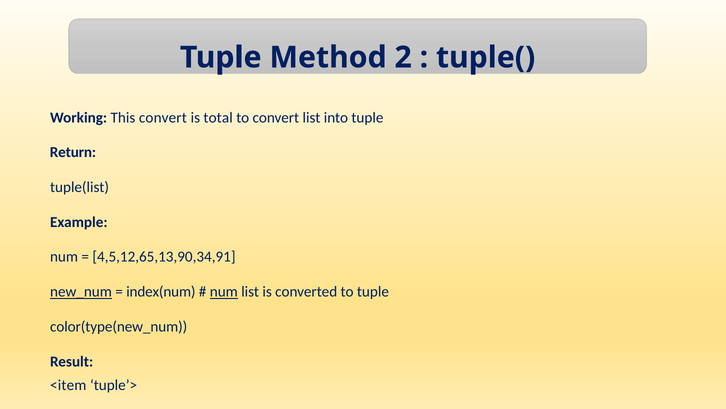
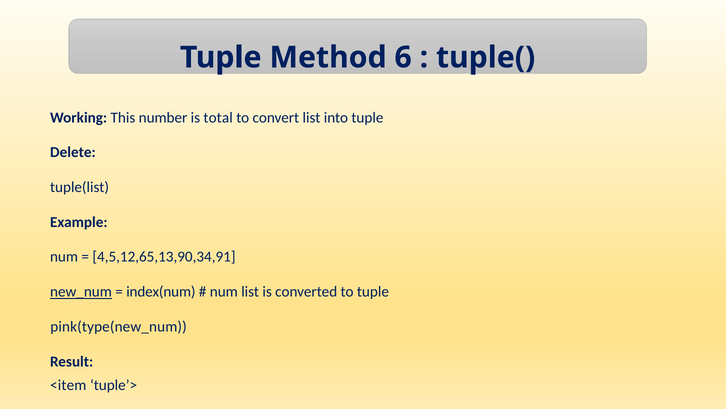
2: 2 -> 6 (403, 57)
This convert: convert -> number (163, 117)
Return: Return -> Delete (73, 152)
num underline: present -> none (224, 291)
color(type(new_num: color(type(new_num -> pink(type(new_num (119, 326)
